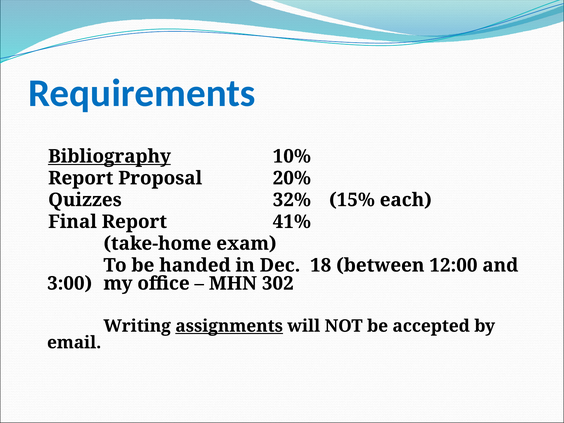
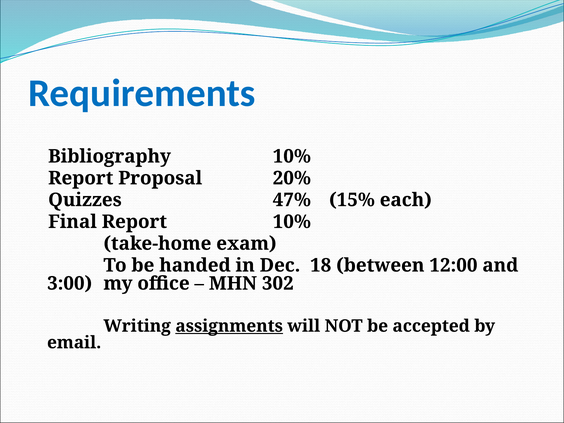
Bibliography underline: present -> none (110, 156)
32%: 32% -> 47% (292, 200)
Report 41%: 41% -> 10% (292, 222)
